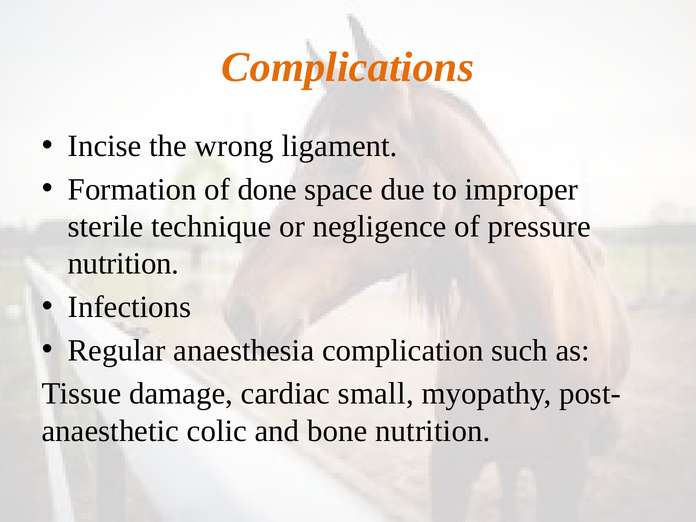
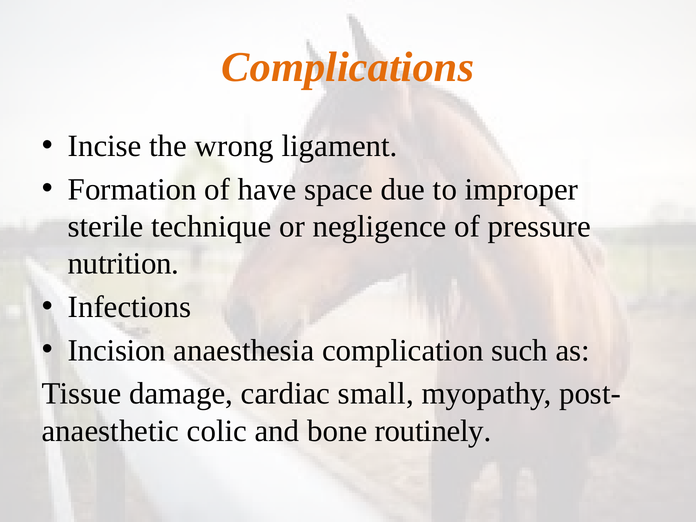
done: done -> have (267, 189)
Regular: Regular -> Incision (117, 350)
bone nutrition: nutrition -> routinely (433, 431)
